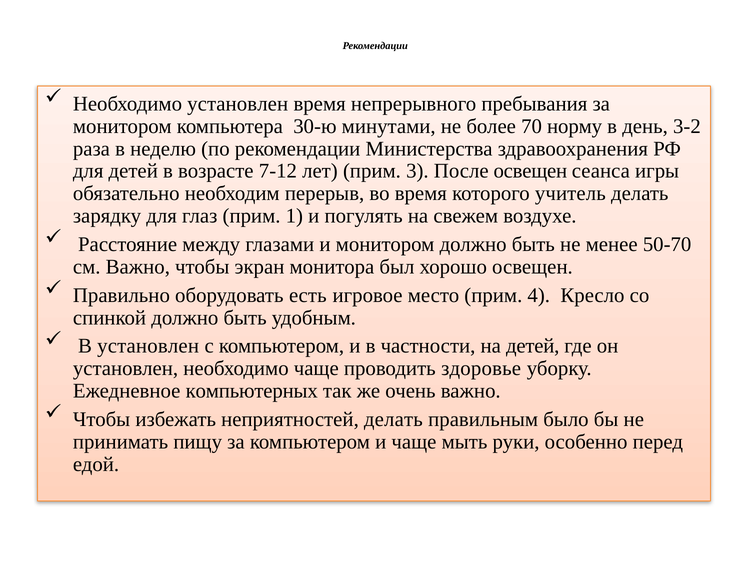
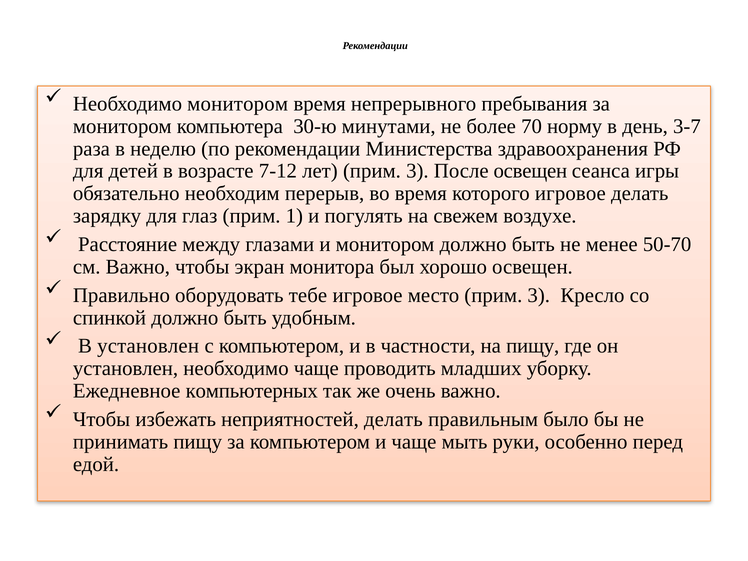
Необходимо установлен: установлен -> монитором (238, 104)
3-2: 3-2 -> 3-7 (687, 126)
которого учитель: учитель -> игровое (570, 194)
есть: есть -> тебе (308, 295)
место прим 4: 4 -> 3 (539, 295)
на детей: детей -> пищу (533, 346)
здоровье: здоровье -> младших (481, 369)
